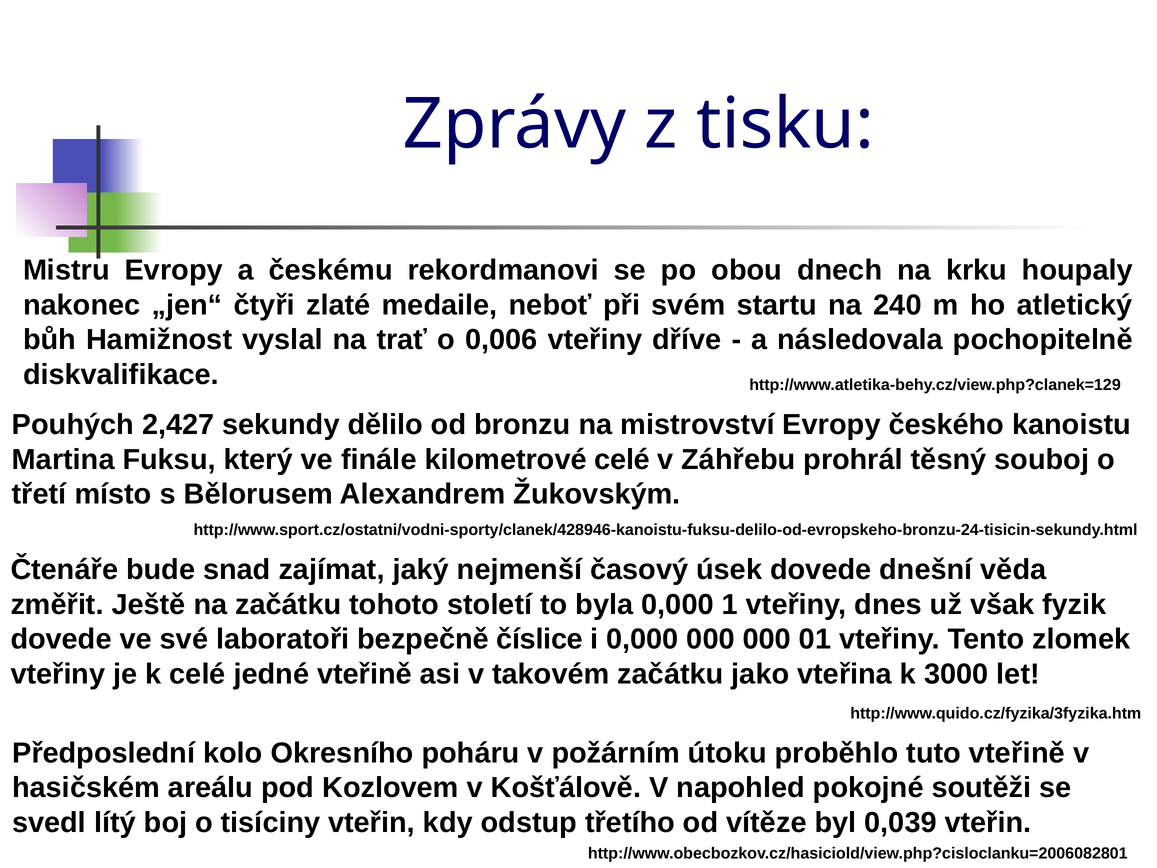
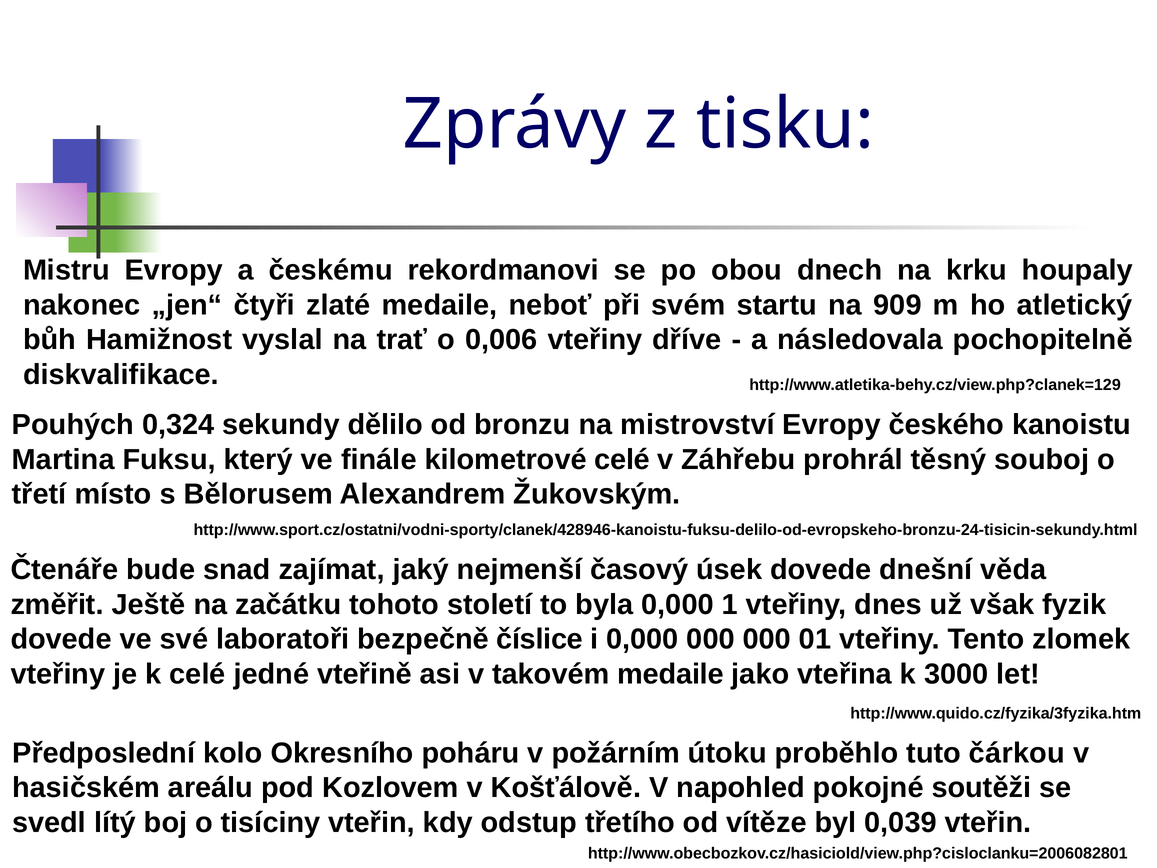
240: 240 -> 909 (898, 305)
2,427: 2,427 -> 0,324 (178, 425)
takovém začátku: začátku -> medaile (671, 674)
tuto vteřině: vteřině -> čárkou (1017, 753)
